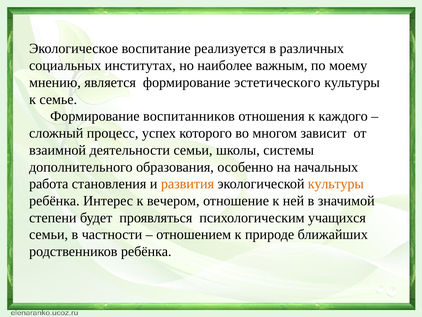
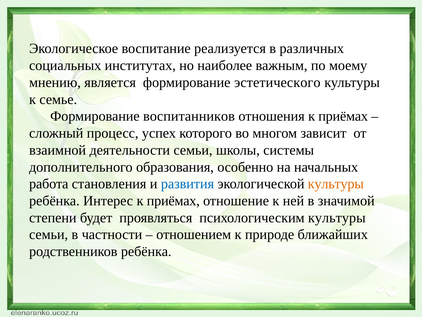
отношения к каждого: каждого -> приёмах (343, 116)
развития colour: orange -> blue (187, 184)
Интерес к вечером: вечером -> приёмах (173, 201)
психологическим учащихся: учащихся -> культуры (337, 217)
